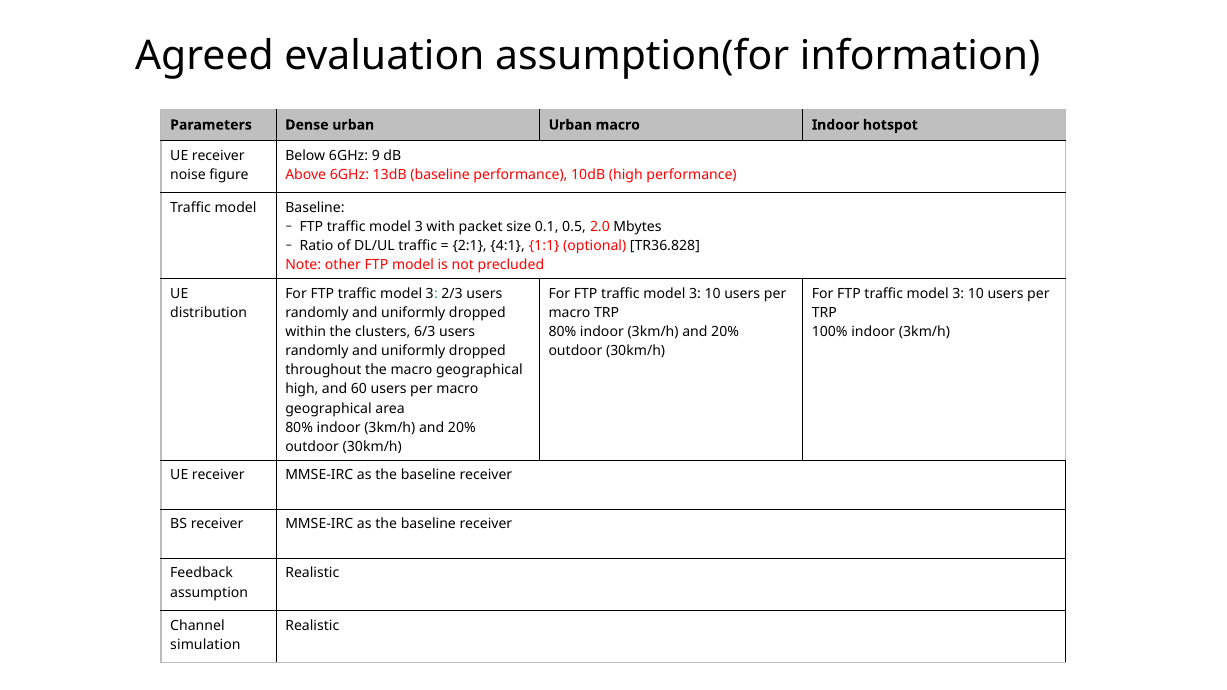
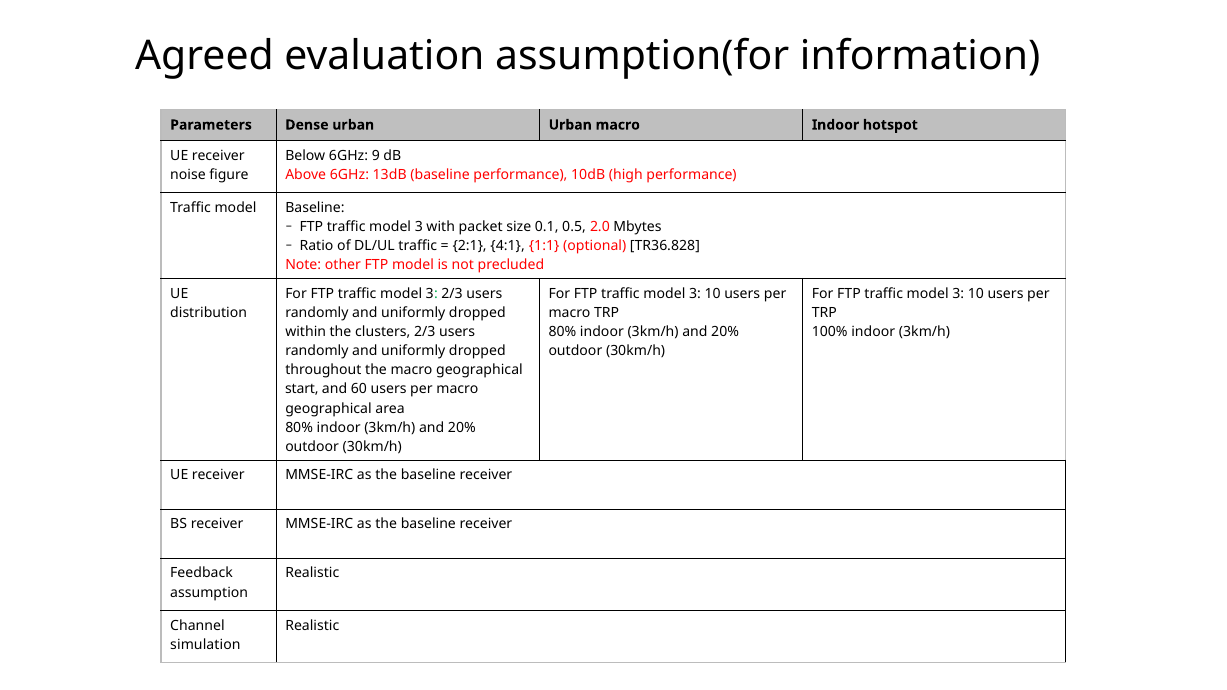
clusters 6/3: 6/3 -> 2/3 (425, 332)
high: high -> start (302, 389)
